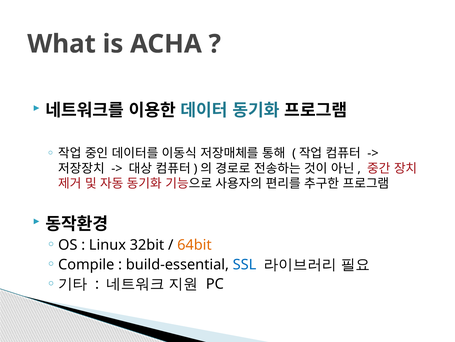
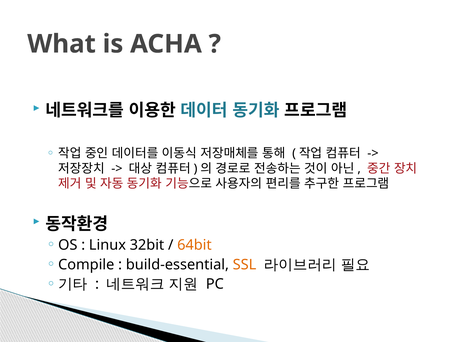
SSL colour: blue -> orange (245, 264)
